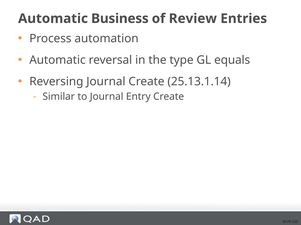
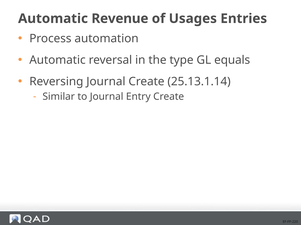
Business: Business -> Revenue (120, 19)
Review: Review -> Usages (193, 19)
